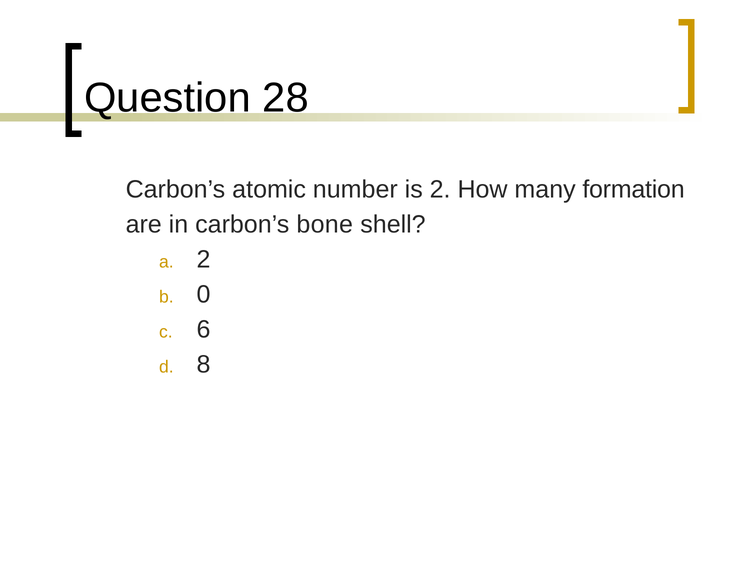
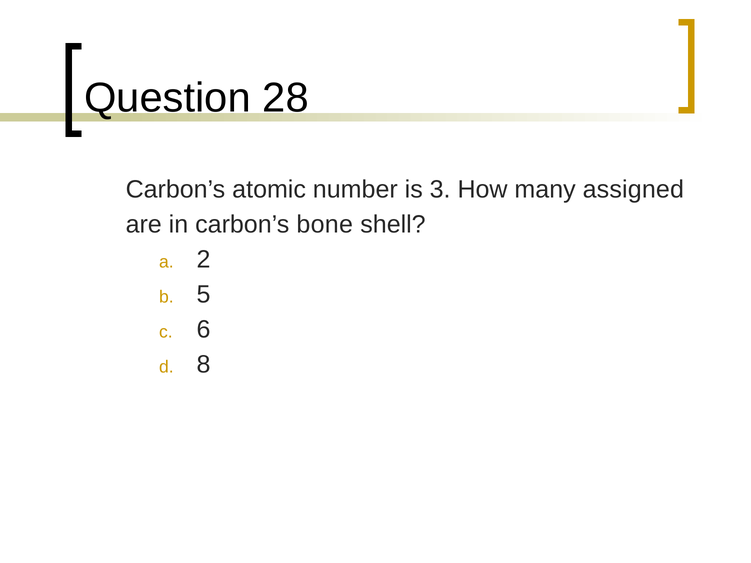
is 2: 2 -> 3 (440, 190)
formation: formation -> assigned (633, 190)
0: 0 -> 5 (204, 295)
